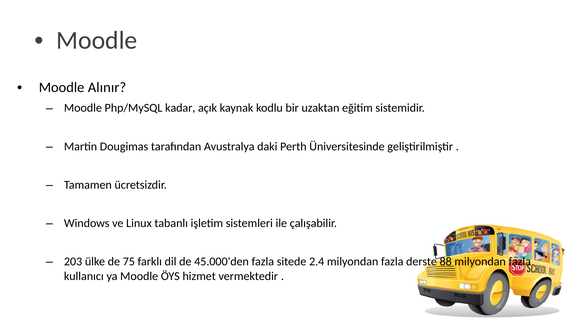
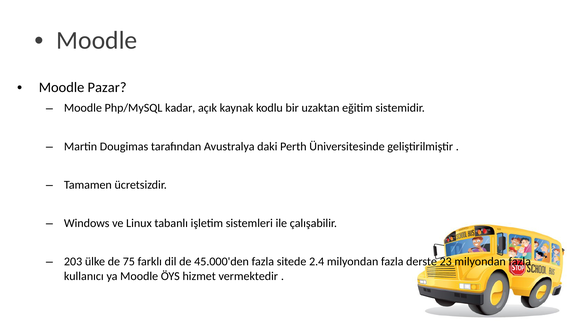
Alınır: Alınır -> Pazar (107, 88)
88: 88 -> 23 (446, 262)
